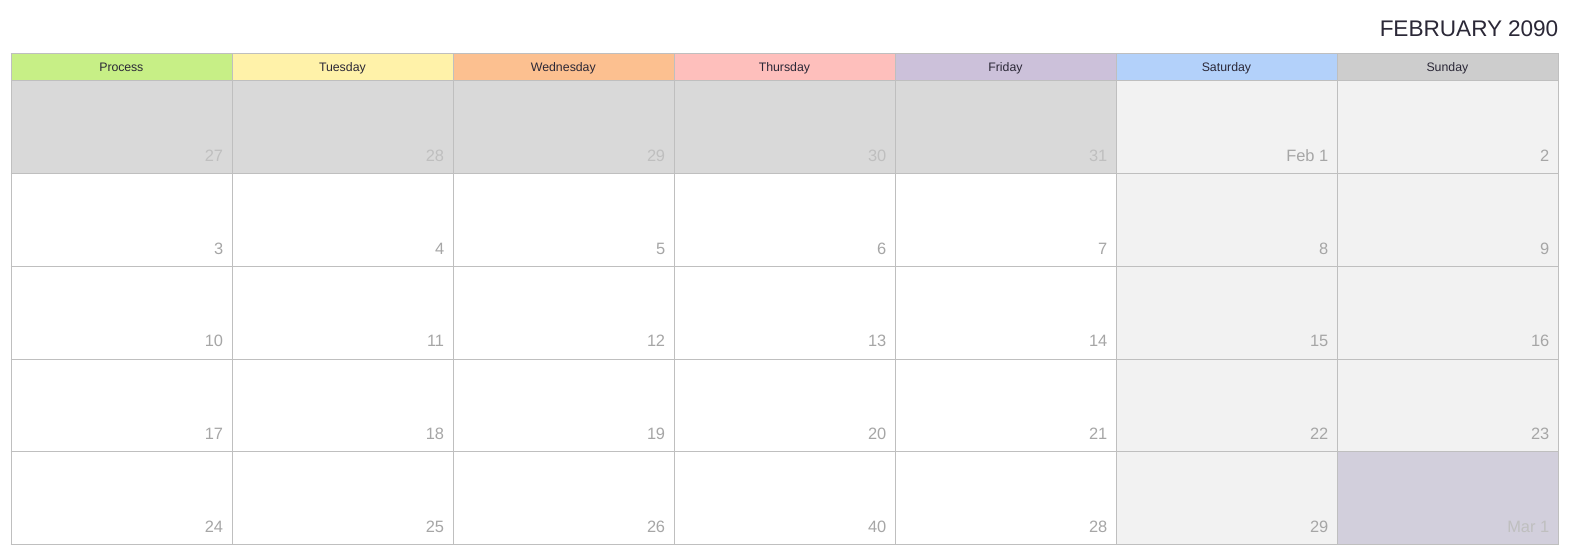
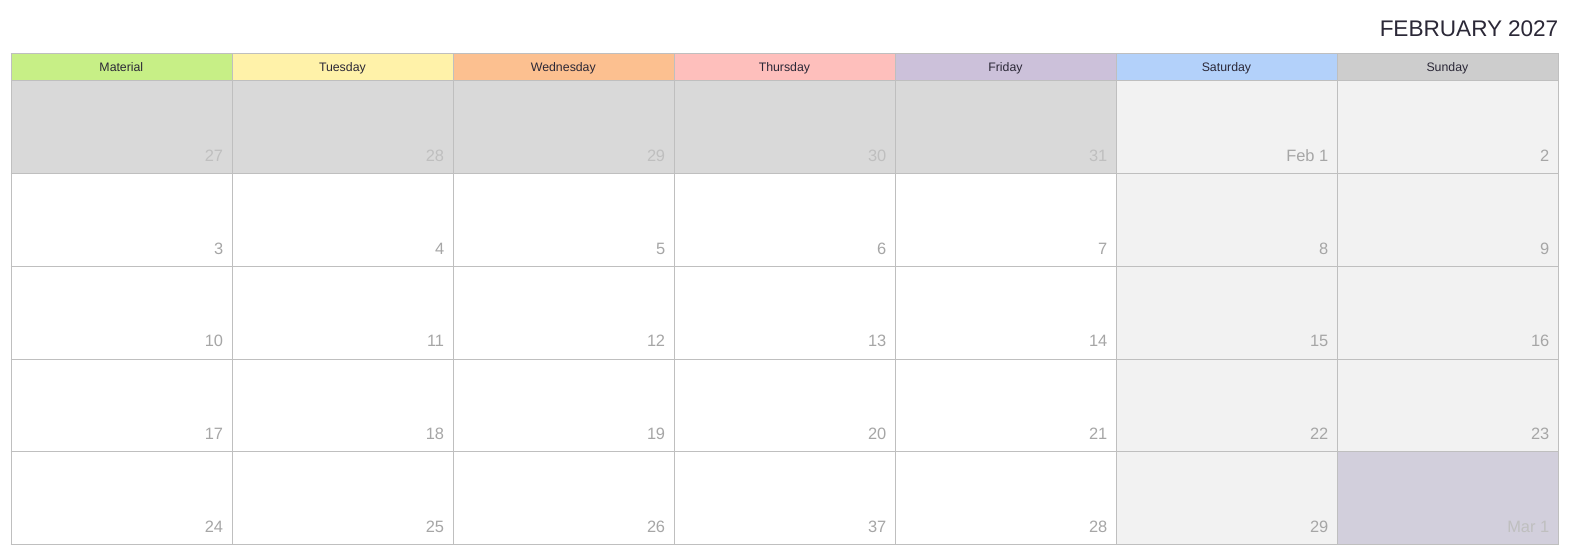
2090: 2090 -> 2027 (1533, 29)
Process: Process -> Material (121, 67)
40: 40 -> 37 (877, 527)
